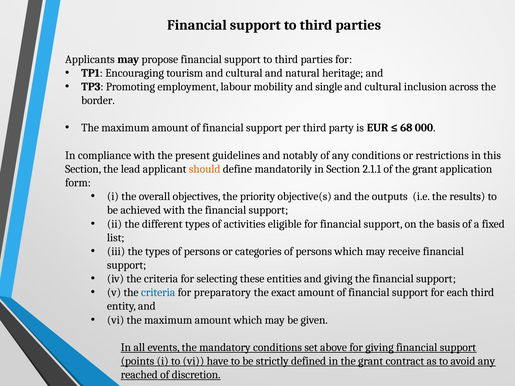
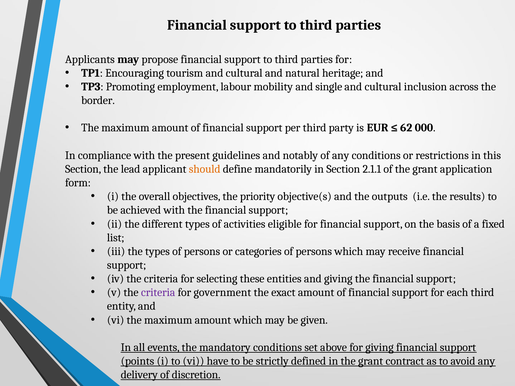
68: 68 -> 62 (406, 128)
criteria colour: blue -> purple (158, 293)
preparatory: preparatory -> government (222, 293)
reached: reached -> delivery (139, 375)
